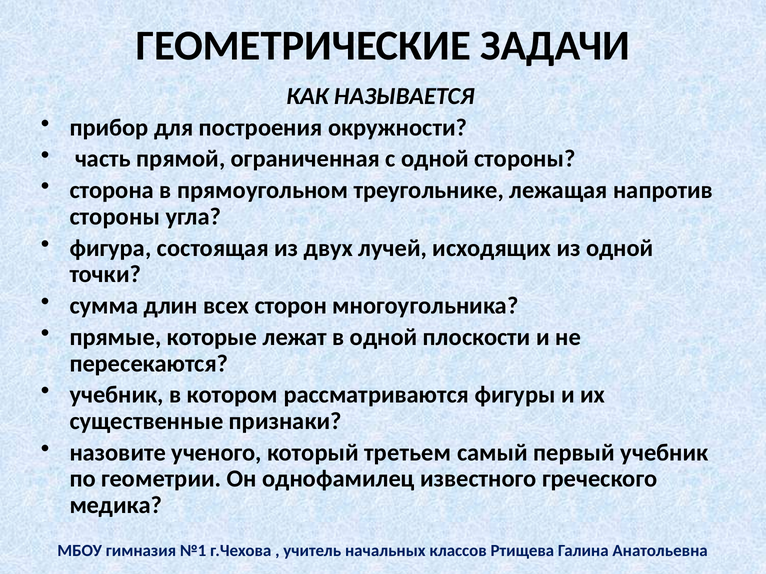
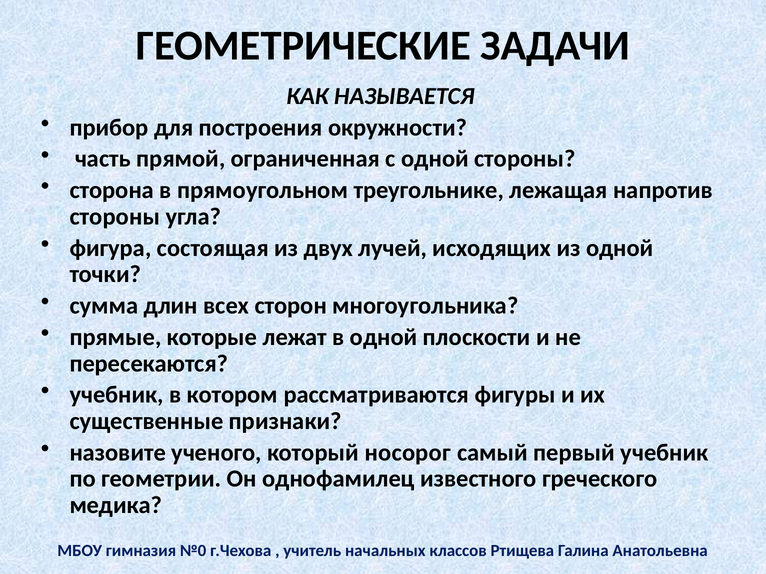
третьем: третьем -> носорог (408, 453)
№1: №1 -> №0 (193, 551)
